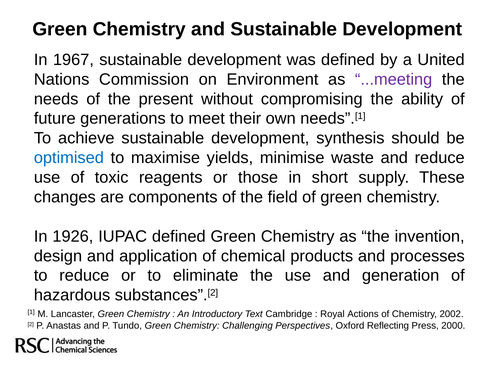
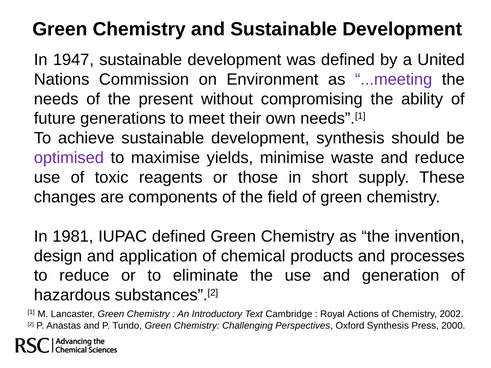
1967: 1967 -> 1947 (73, 60)
optimised colour: blue -> purple (69, 158)
1926: 1926 -> 1981 (73, 237)
Oxford Reflecting: Reflecting -> Synthesis (388, 326)
